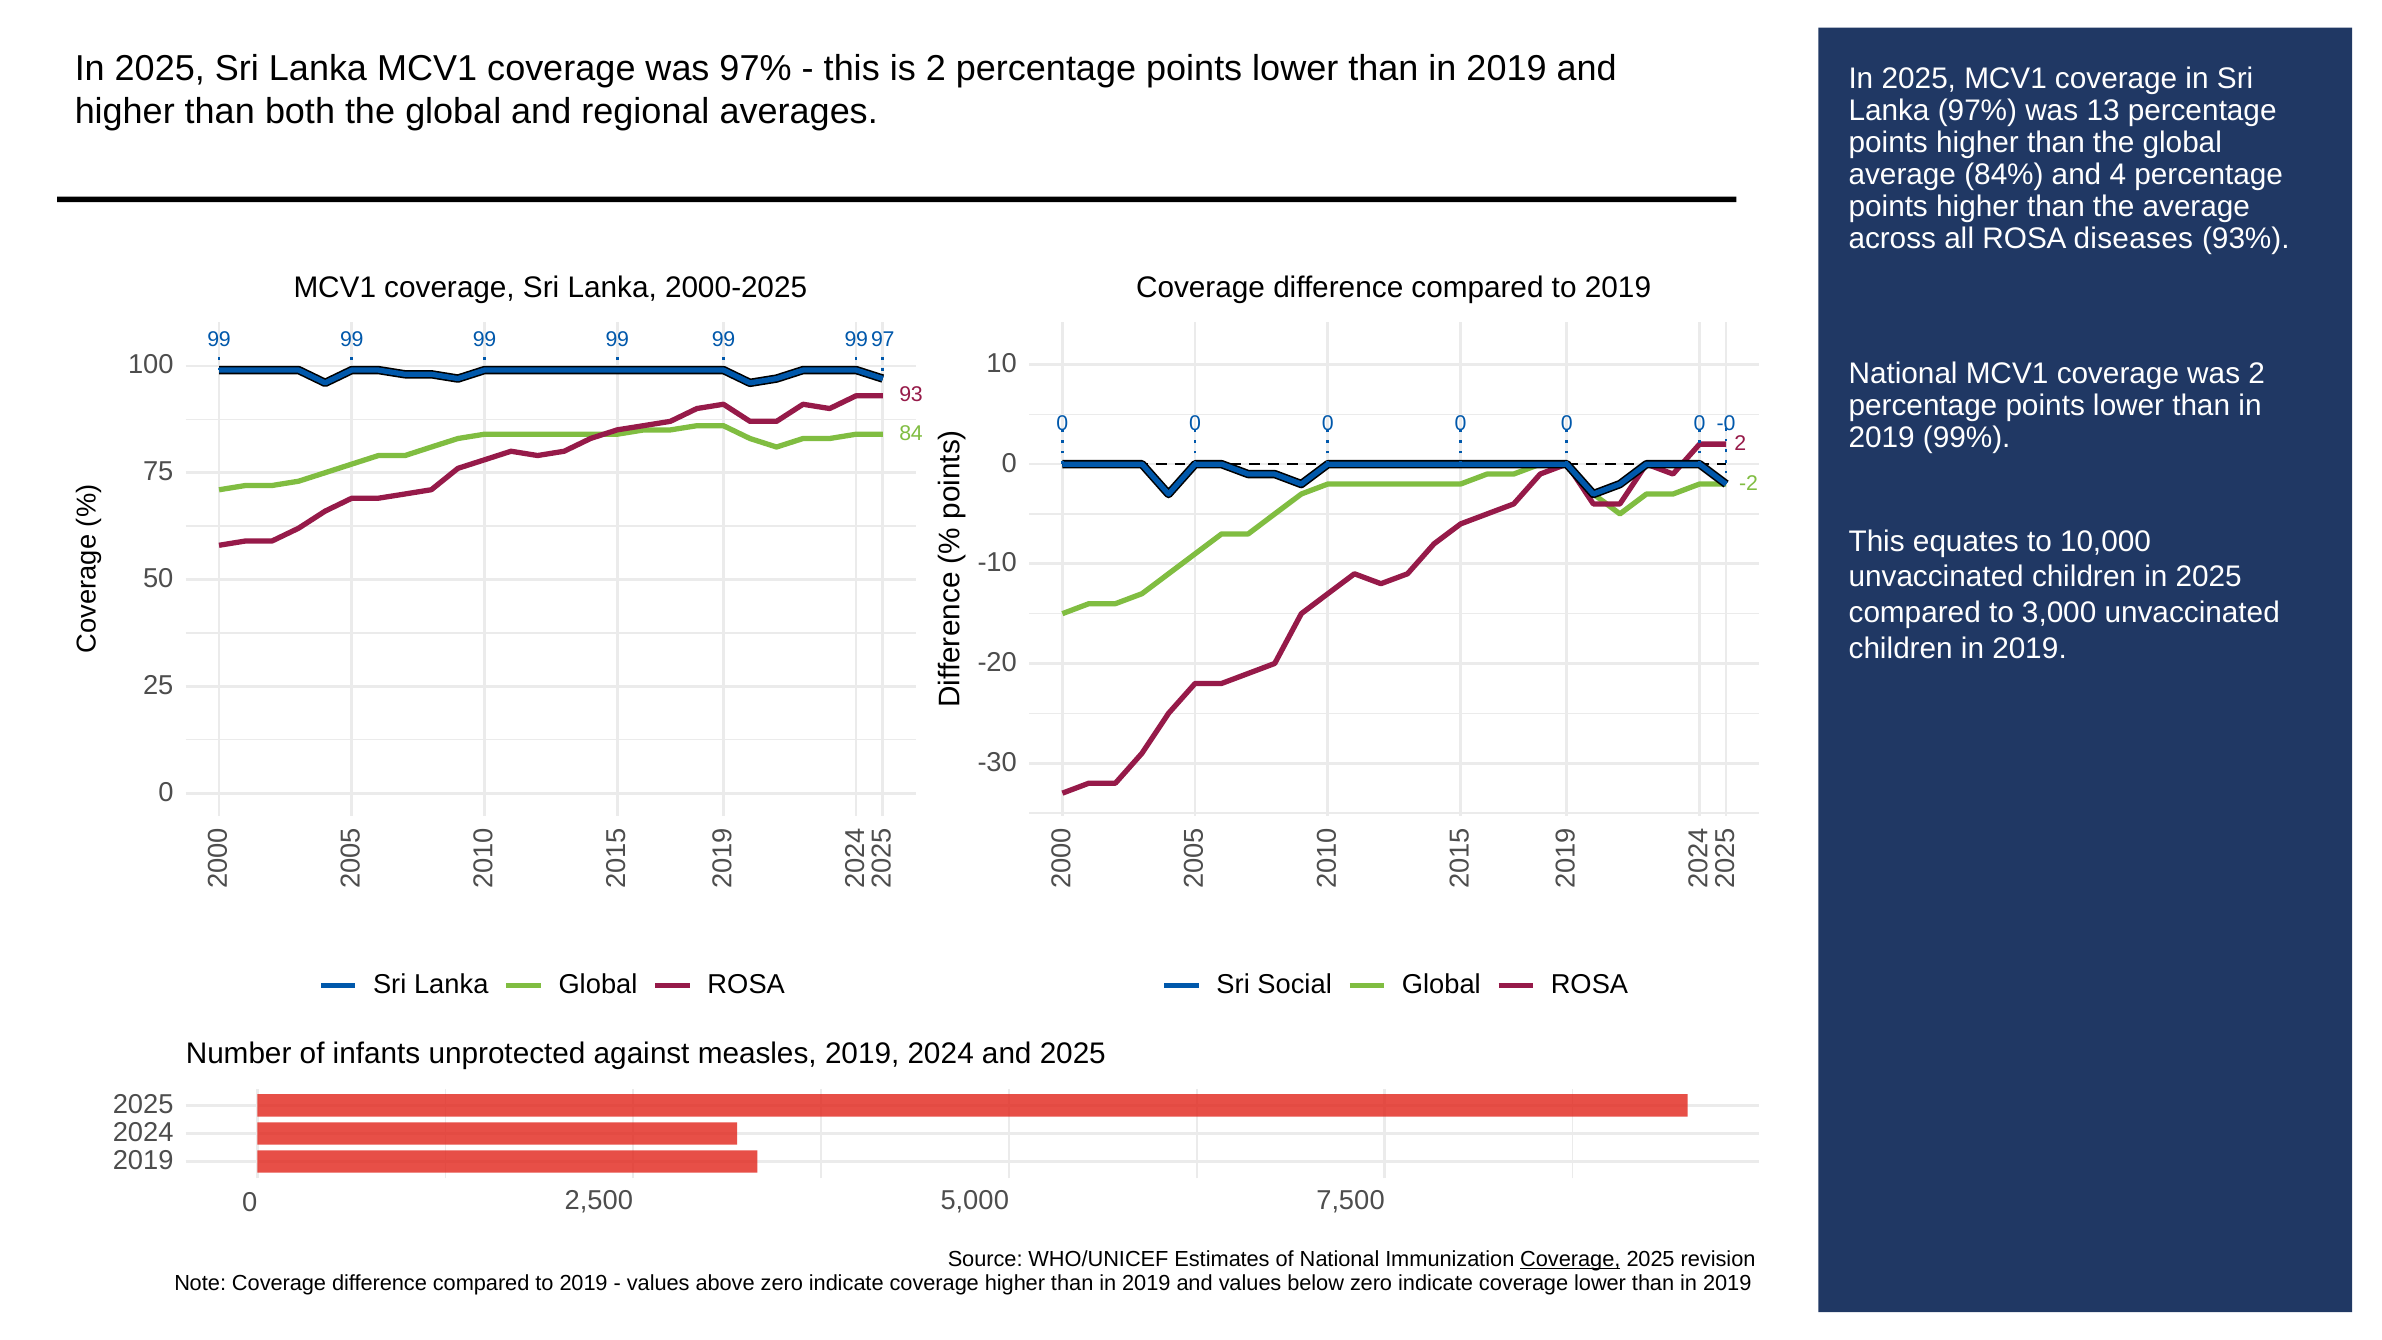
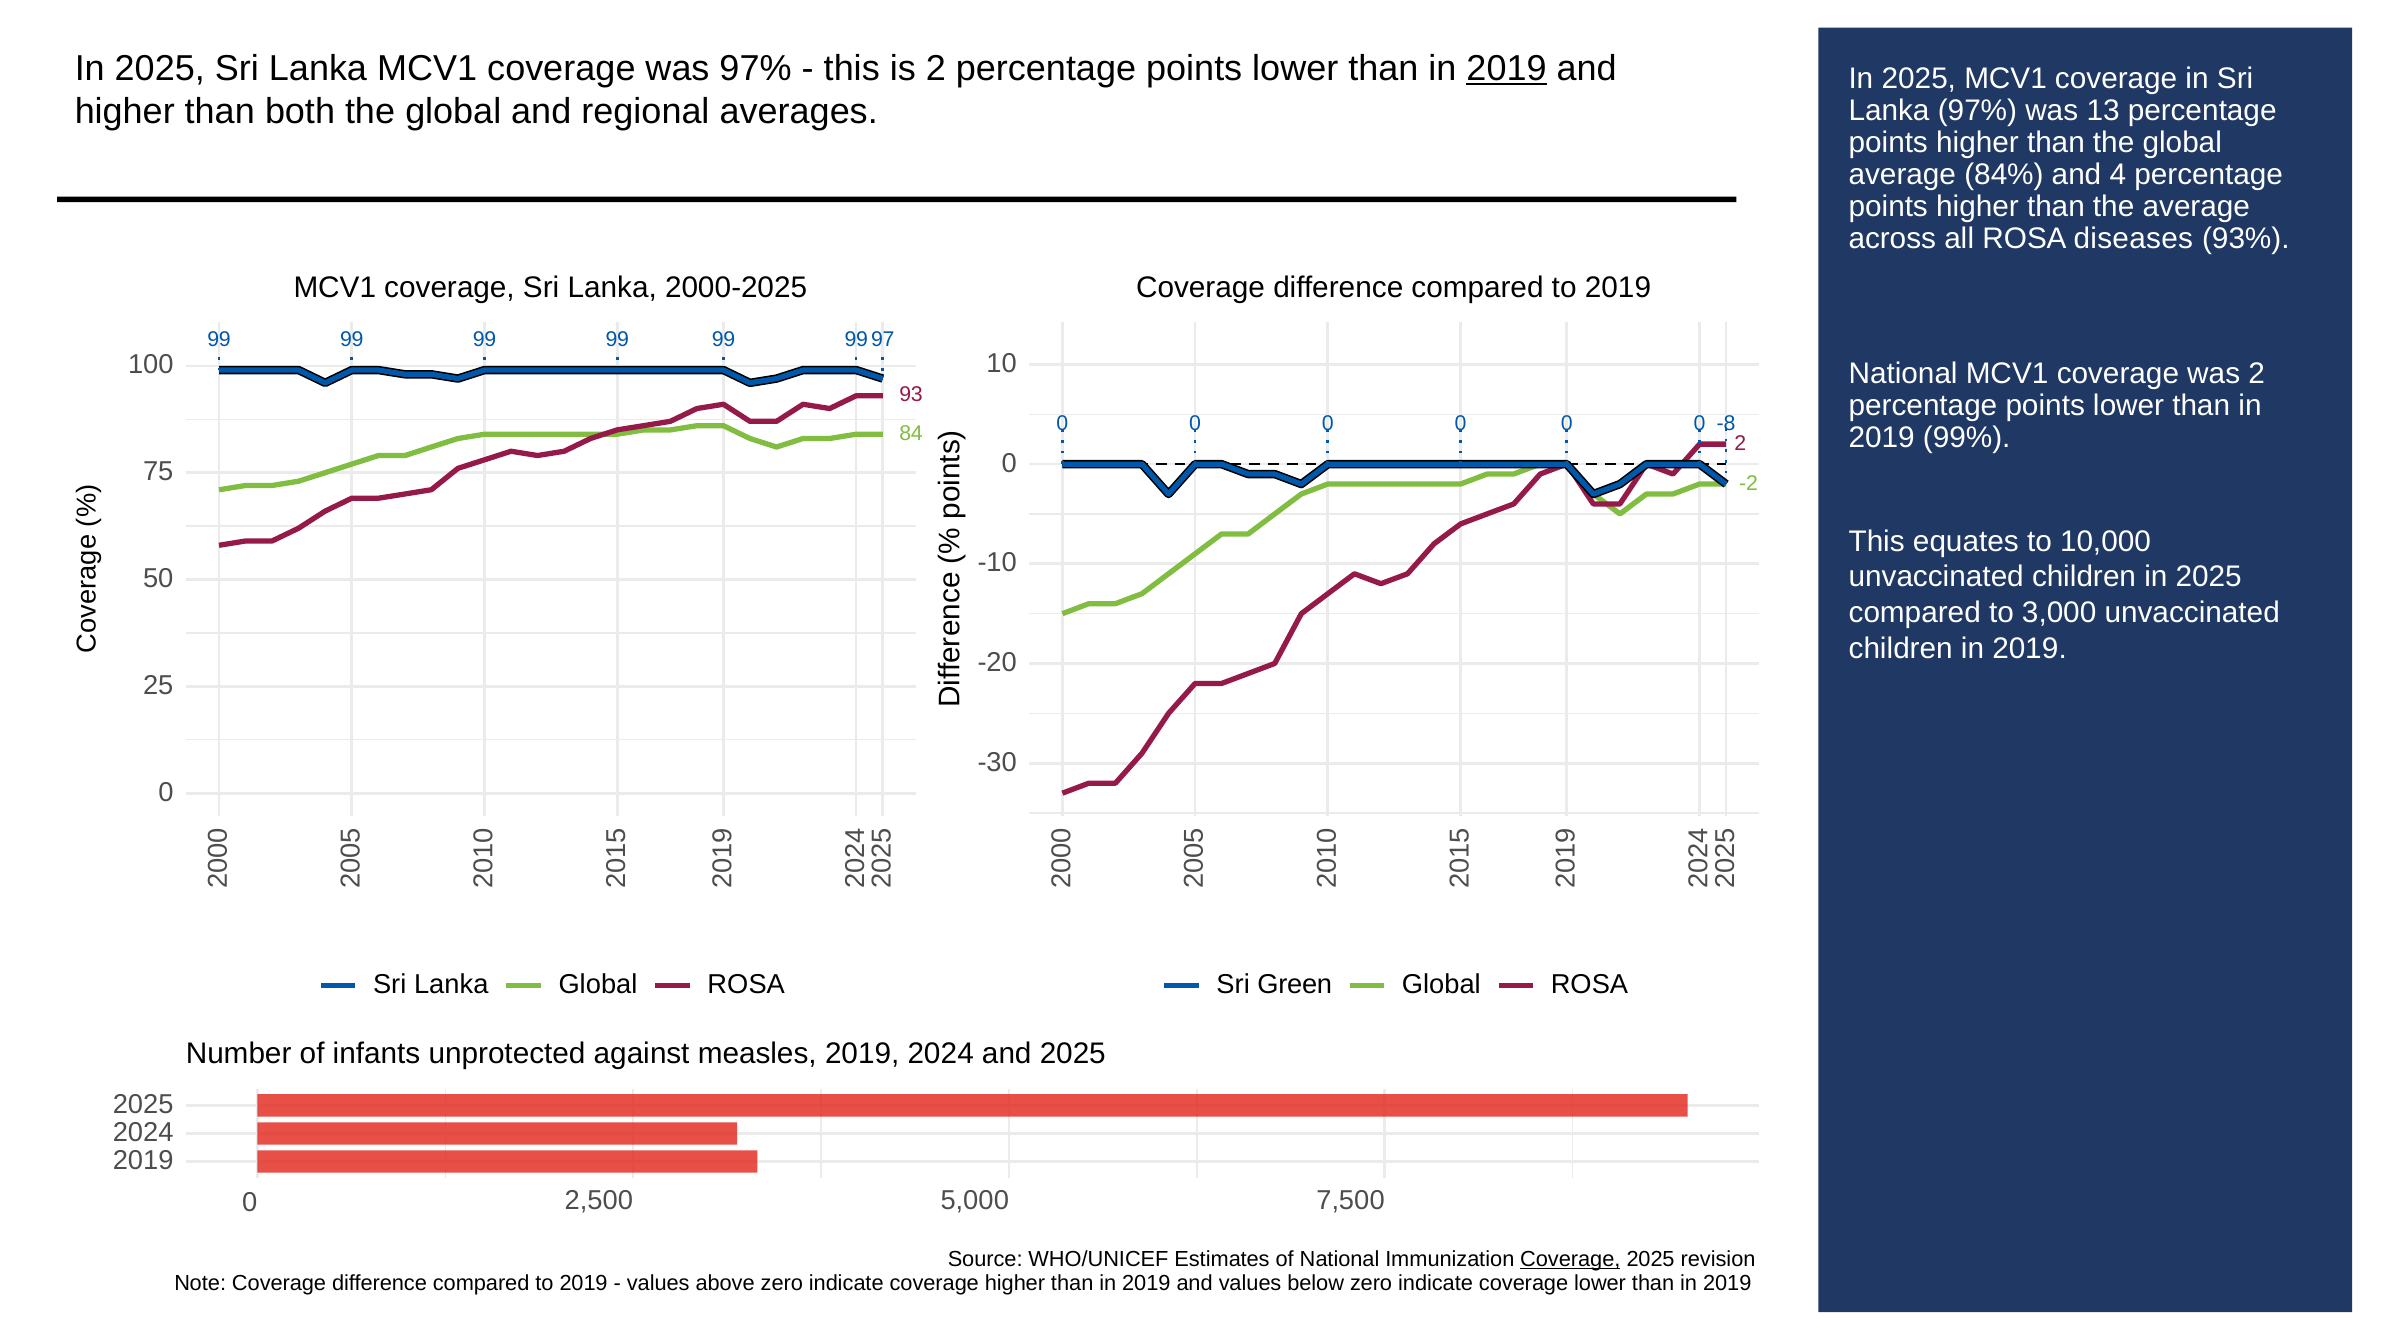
2019 underline: none -> present (1507, 69)
-0: -0 -> -8 (1726, 423)
Social: Social -> Green (1295, 984)
